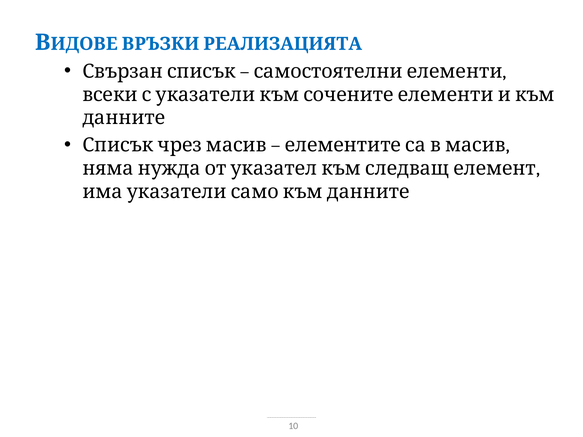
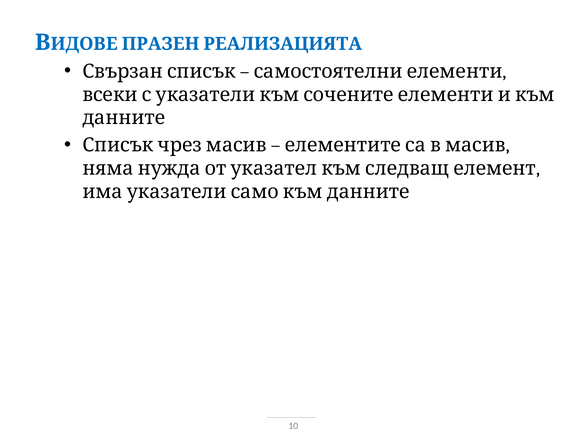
ВРЪЗКИ: ВРЪЗКИ -> ПРАЗЕН (161, 44)
